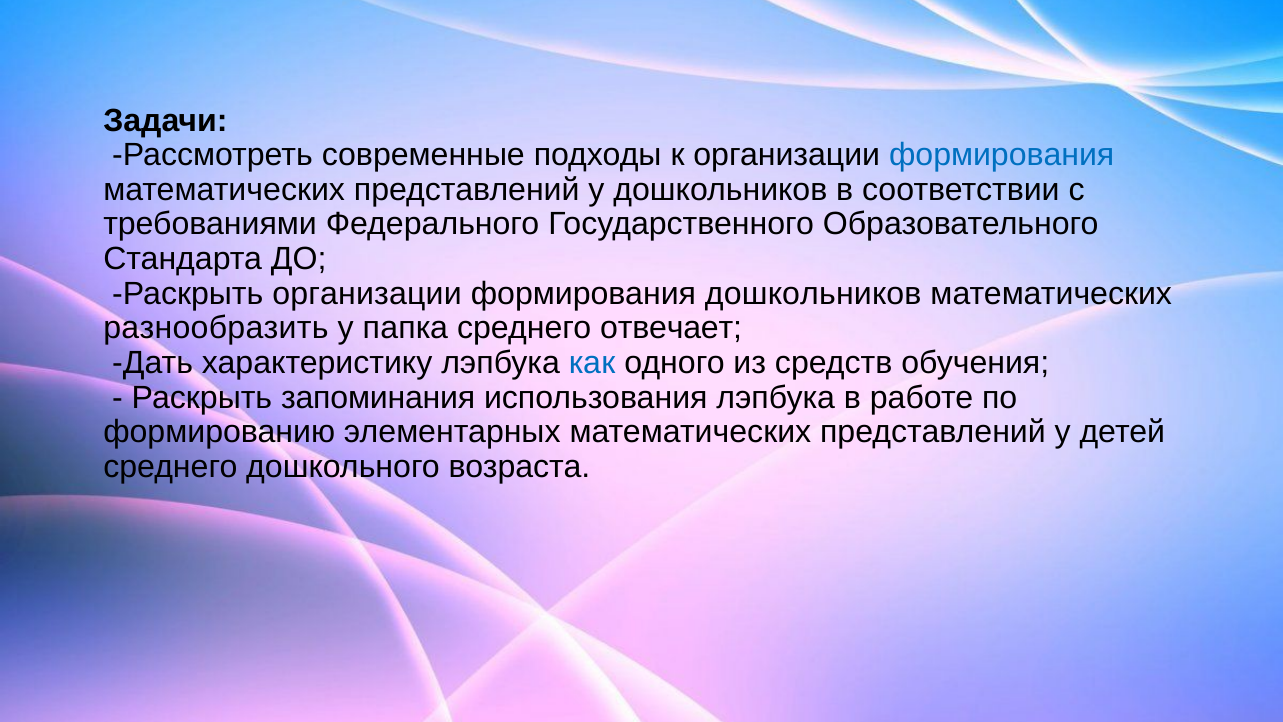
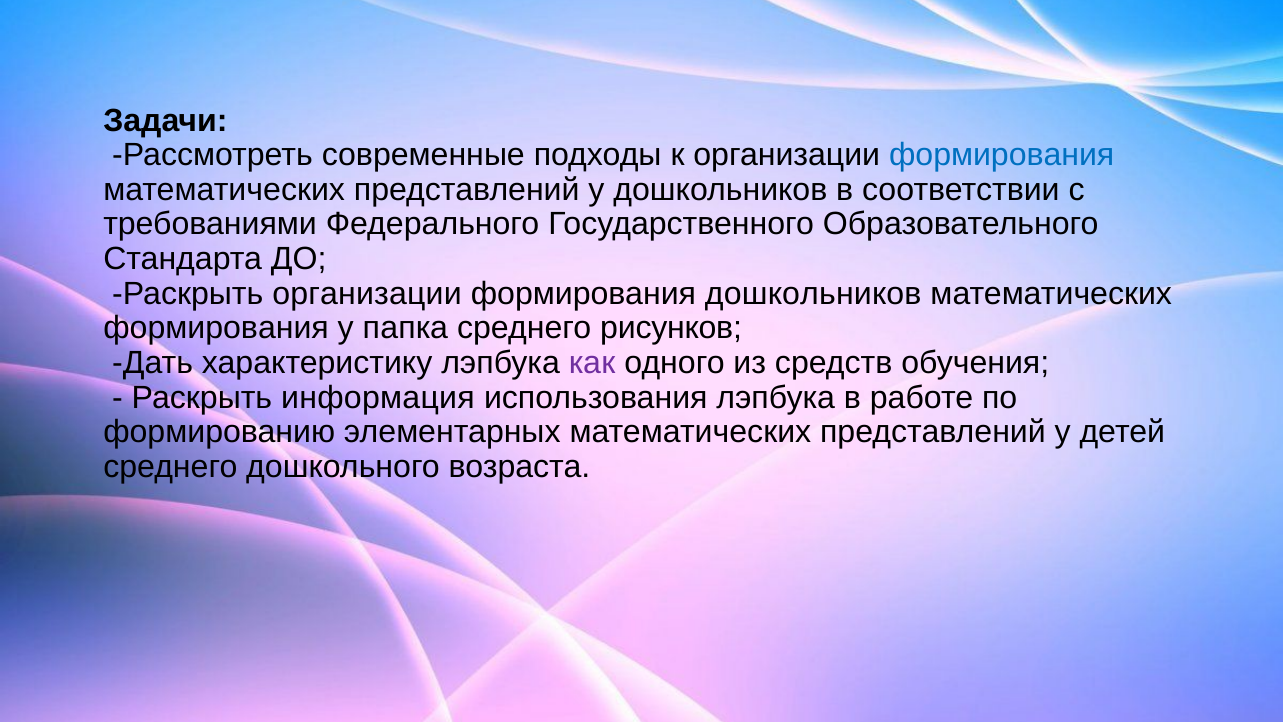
разнообразить: разнообразить -> формирования (216, 328)
отвечает: отвечает -> рисунков (671, 328)
как colour: blue -> purple (592, 363)
запоминания: запоминания -> информация (378, 397)
